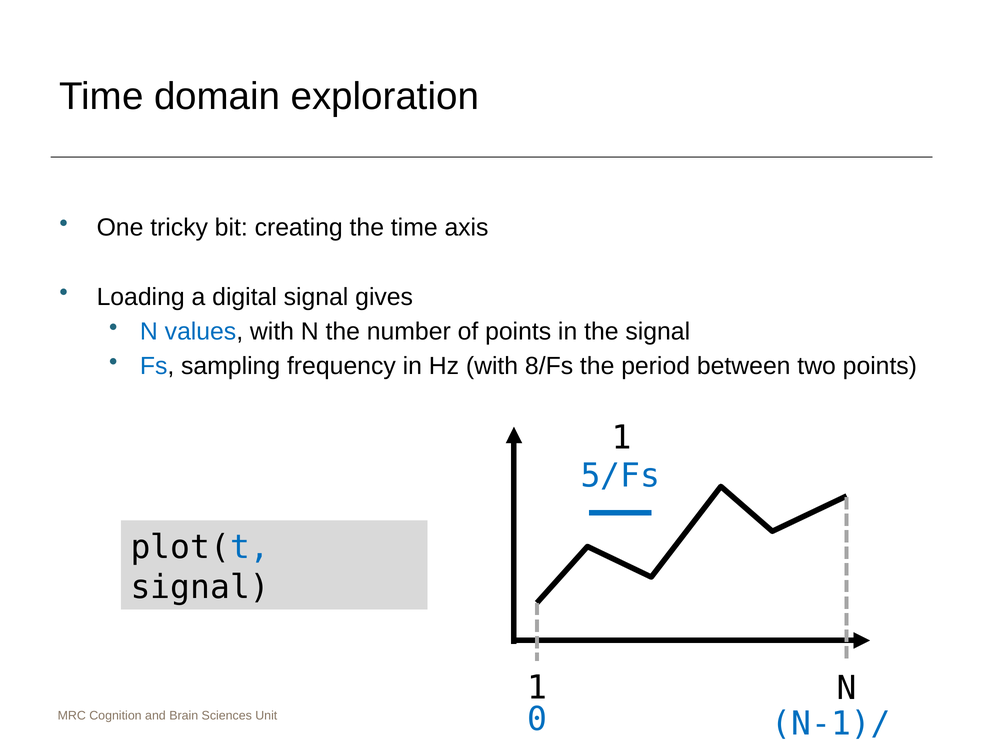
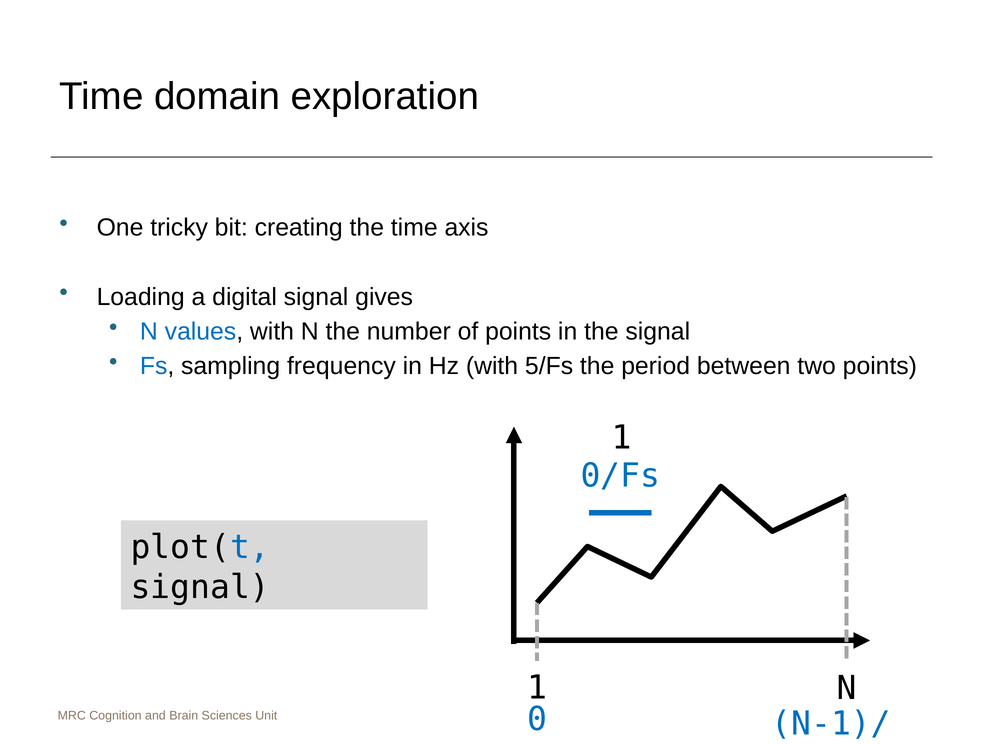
8/Fs: 8/Fs -> 5/Fs (549, 366)
5/Fs: 5/Fs -> 0/Fs (620, 475)
